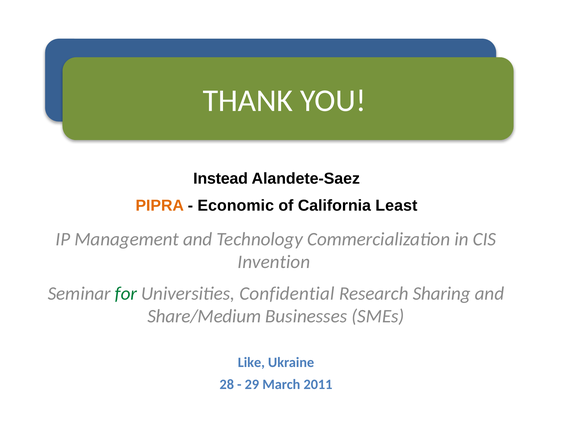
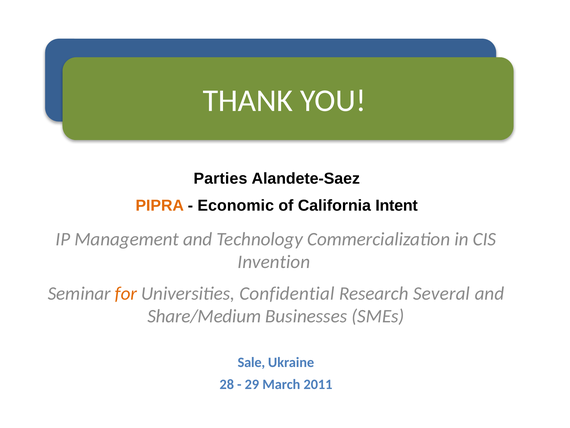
Instead: Instead -> Parties (220, 178)
Least: Least -> Intent (397, 205)
for colour: green -> orange (126, 293)
Sharing: Sharing -> Several (442, 293)
Like: Like -> Sale (251, 362)
